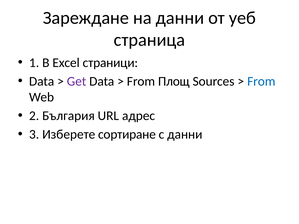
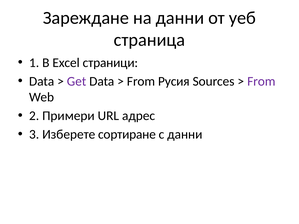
Площ: Площ -> Русия (174, 81)
From colour: blue -> purple (261, 81)
България: България -> Примери (68, 116)
